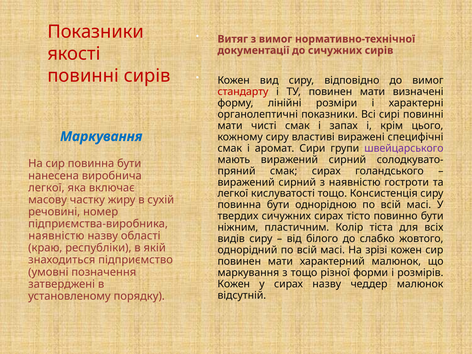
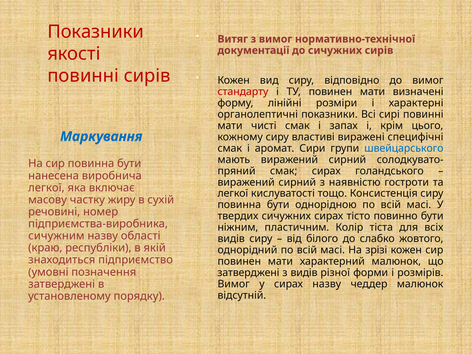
швейцарського colour: purple -> blue (404, 148)
наявністю: наявністю -> сичужним (56, 236)
маркування: маркування -> затверджені (248, 273)
з тощо: тощо -> видів (304, 273)
Кожен: Кожен -> Вимог (234, 284)
